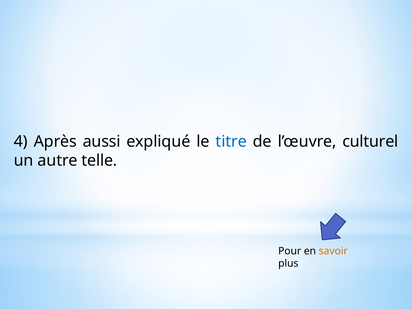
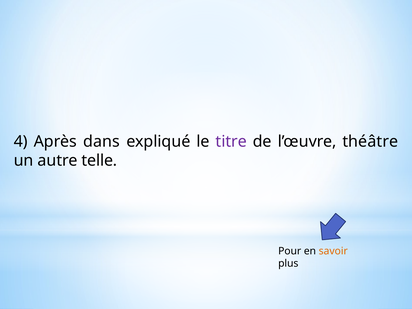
aussi: aussi -> dans (102, 141)
titre colour: blue -> purple (231, 141)
culturel: culturel -> théâtre (370, 141)
